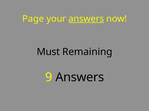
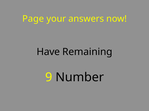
answers underline: present -> none (86, 19)
Must: Must -> Have (48, 52)
9 Answers: Answers -> Number (80, 78)
